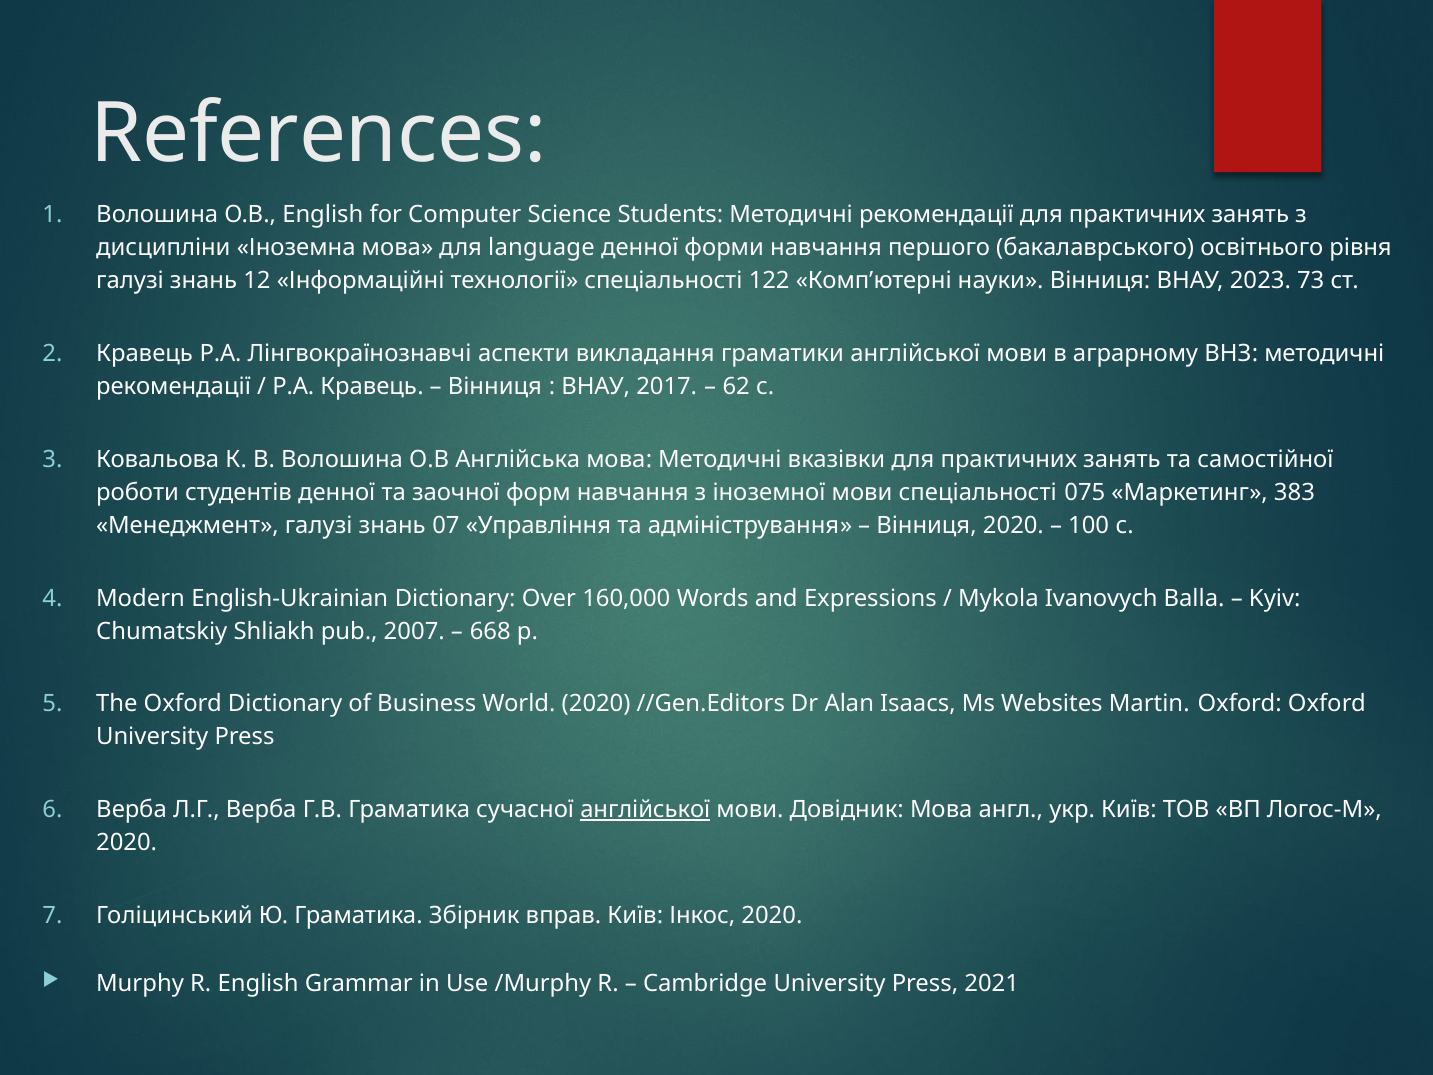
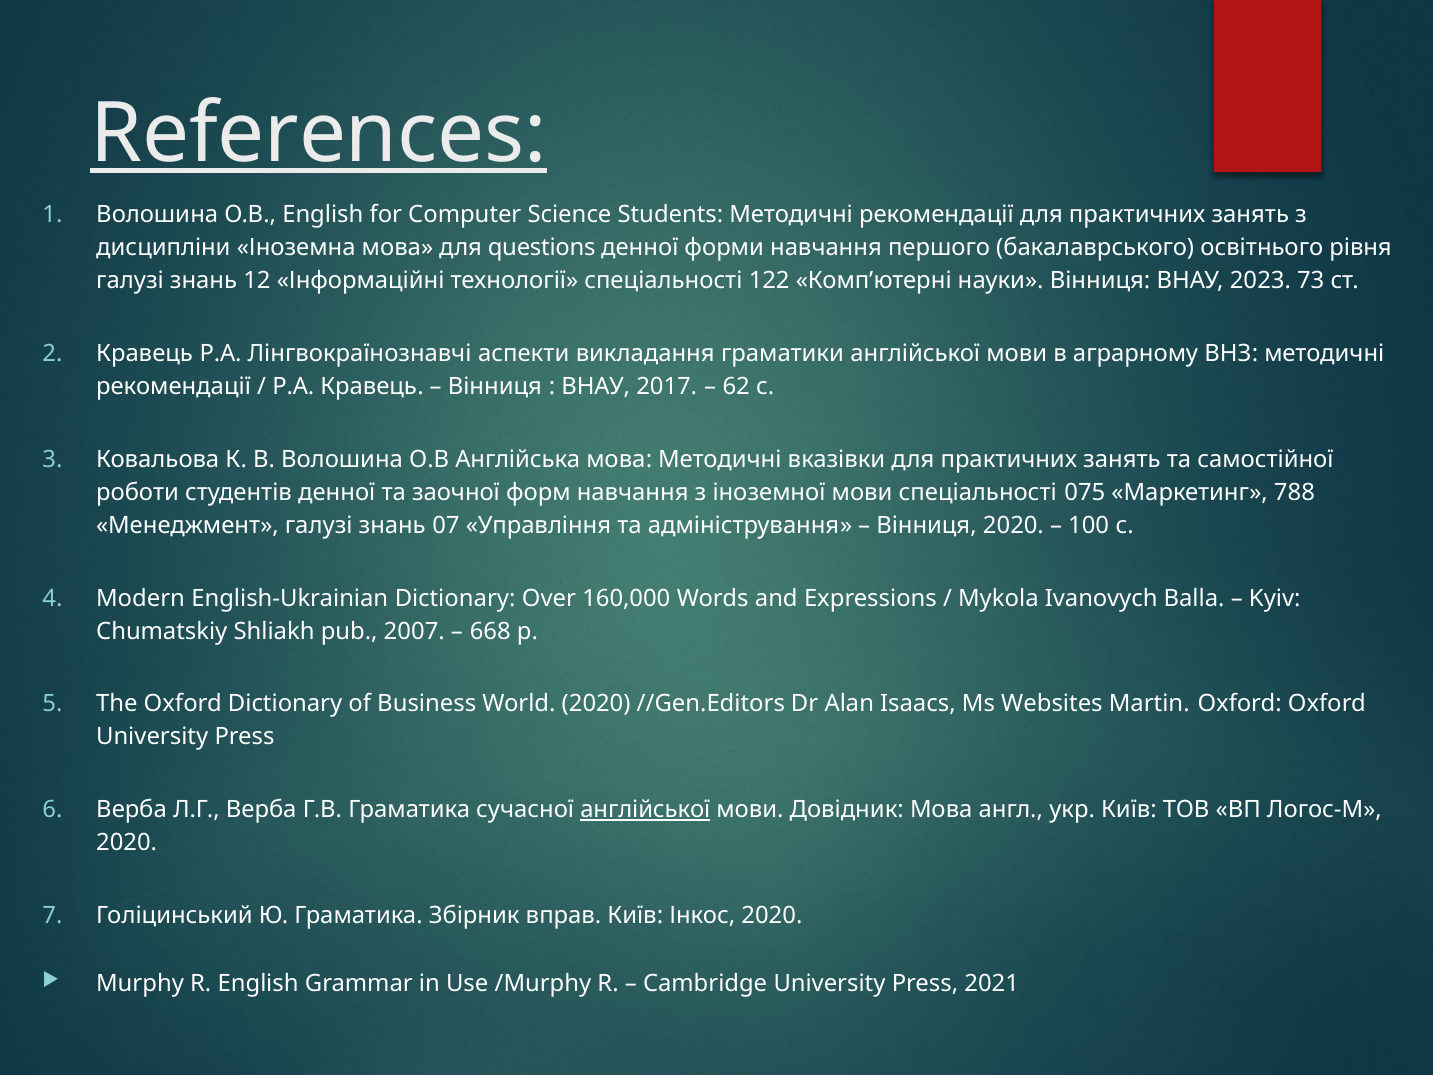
References underline: none -> present (318, 134)
language: language -> questions (542, 248)
383: 383 -> 788 (1294, 492)
